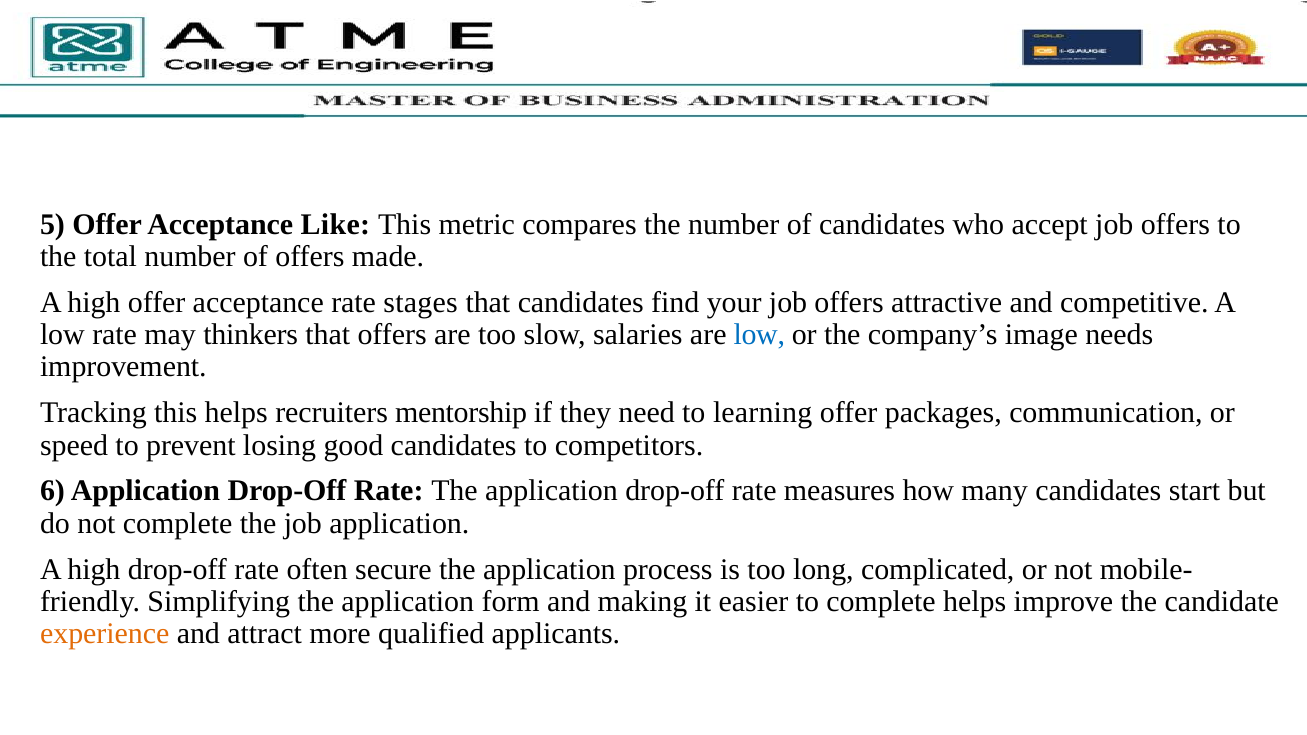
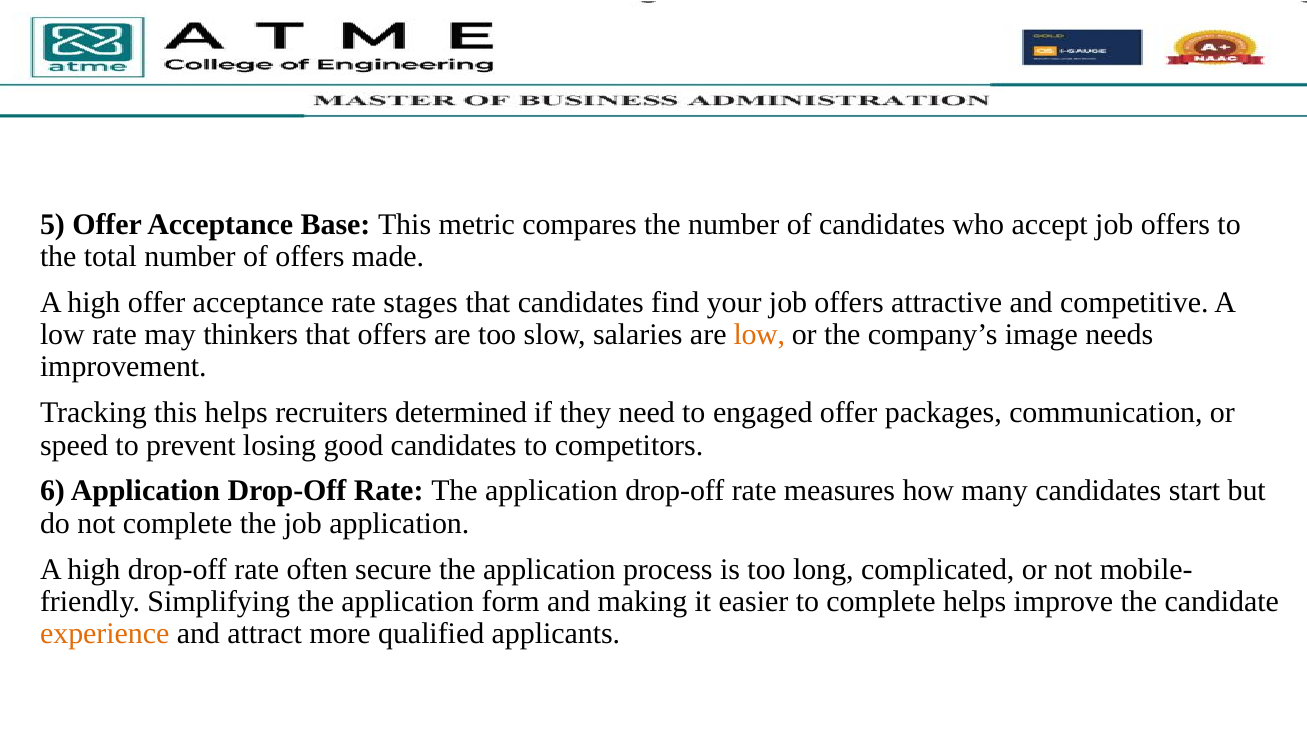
Like: Like -> Base (336, 224)
low colour: blue -> orange (759, 335)
mentorship: mentorship -> determined (461, 413)
learning: learning -> engaged (763, 413)
